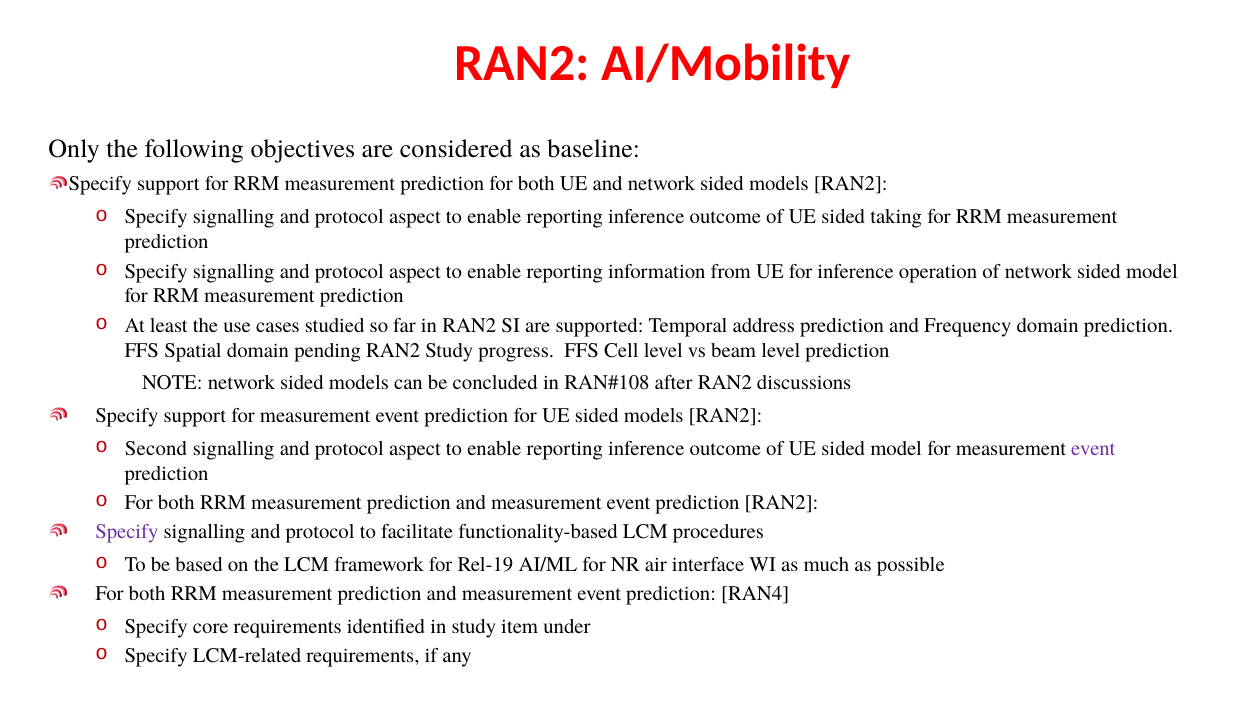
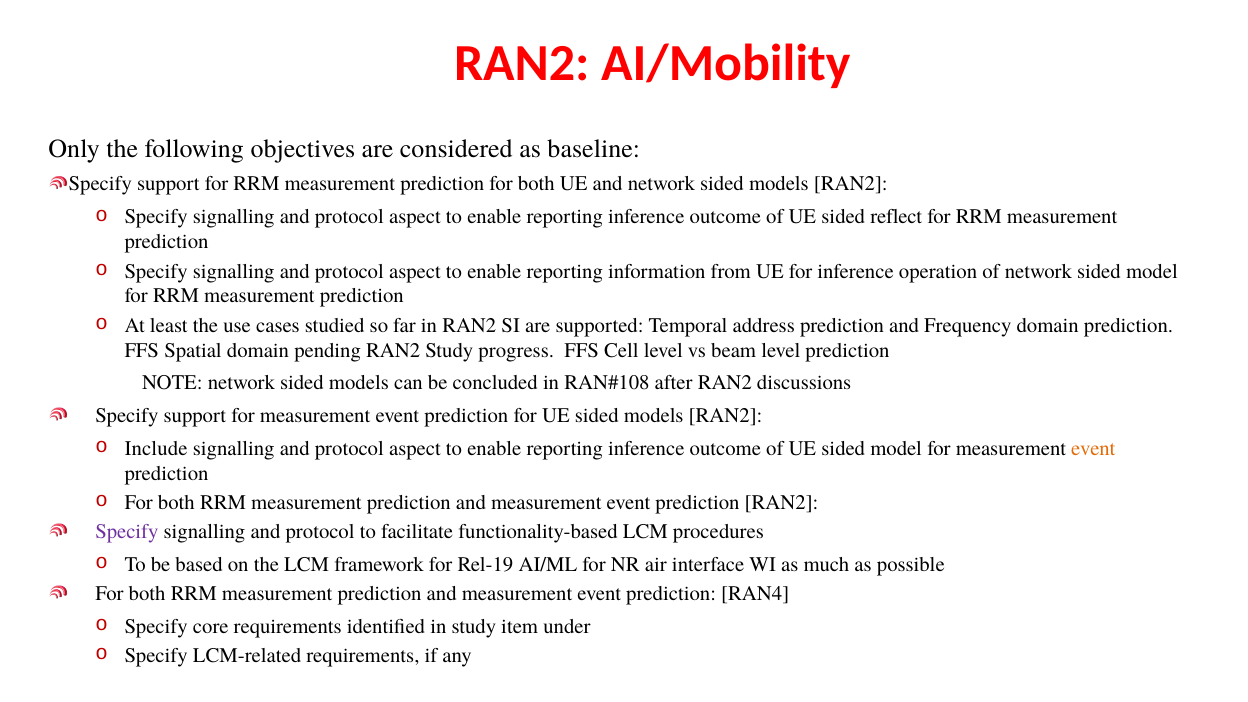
taking: taking -> reflect (896, 217)
Second: Second -> Include (156, 449)
event colour: purple -> orange (1093, 449)
